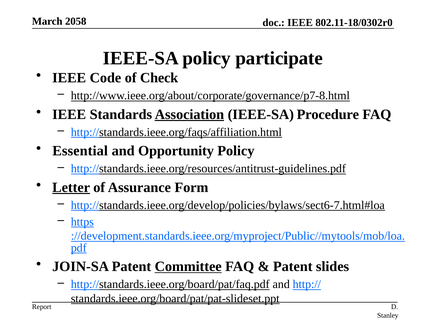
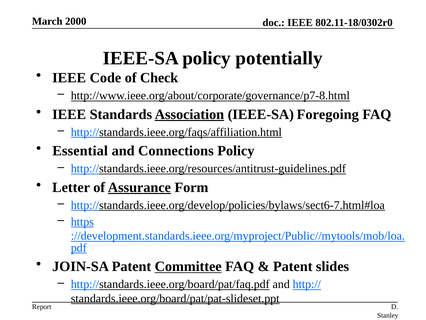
2058: 2058 -> 2000 (76, 21)
participate: participate -> potentially (279, 58)
Procedure: Procedure -> Foregoing (328, 114)
Opportunity: Opportunity -> Connections (176, 151)
Letter underline: present -> none (71, 187)
Assurance underline: none -> present (139, 187)
